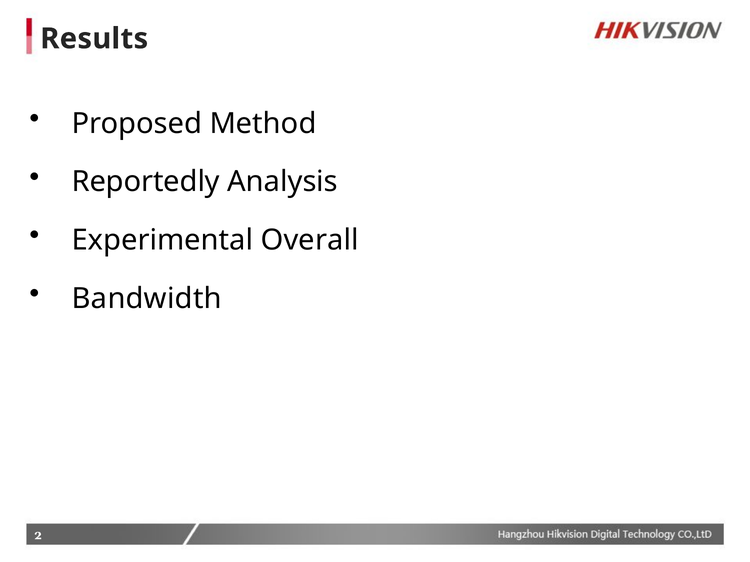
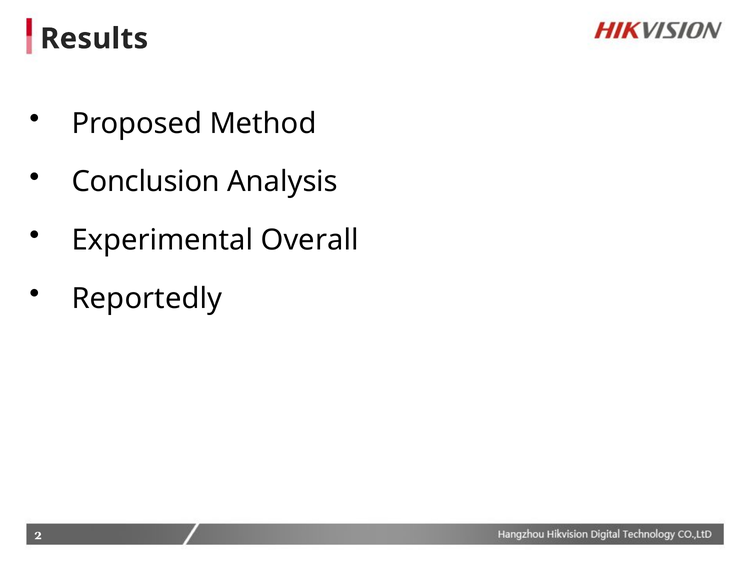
Reportedly: Reportedly -> Conclusion (146, 182)
Bandwidth: Bandwidth -> Reportedly (147, 299)
